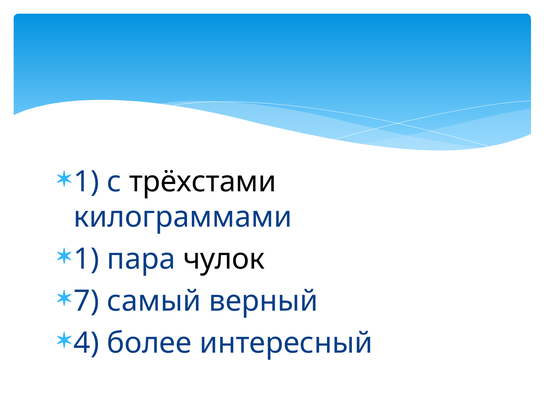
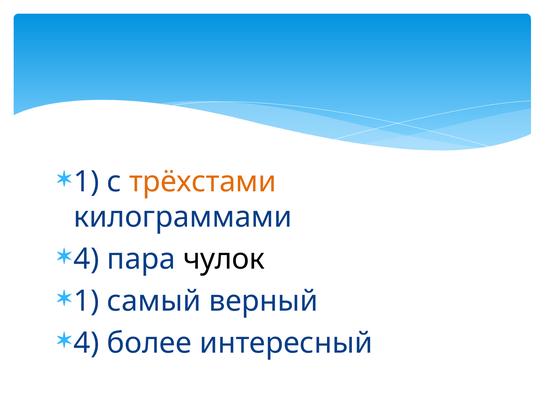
трёхстами colour: black -> orange (203, 182)
1: 1 -> 4 (86, 259)
7: 7 -> 1 (86, 301)
